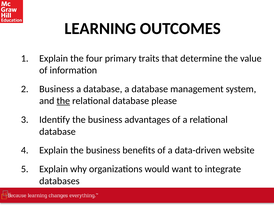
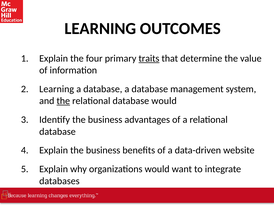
traits underline: none -> present (149, 58)
Business: Business -> Learning (57, 89)
database please: please -> would (164, 101)
